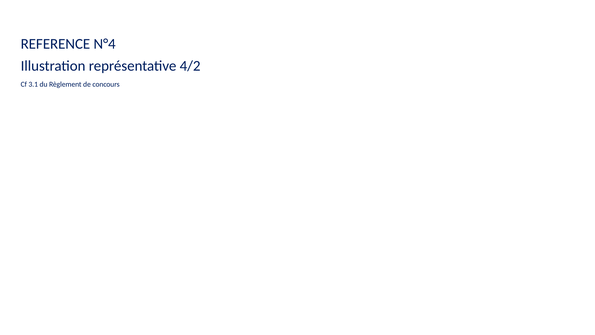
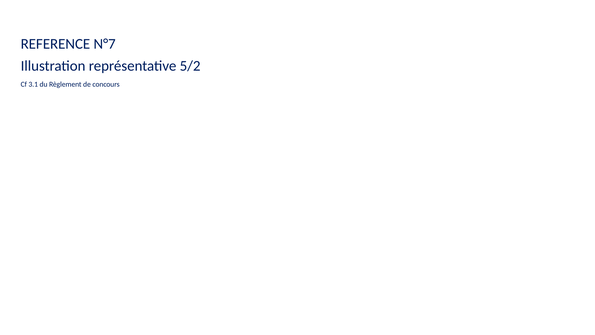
N°4: N°4 -> N°7 (105, 44)
4/2: 4/2 -> 5/2 (190, 66)
